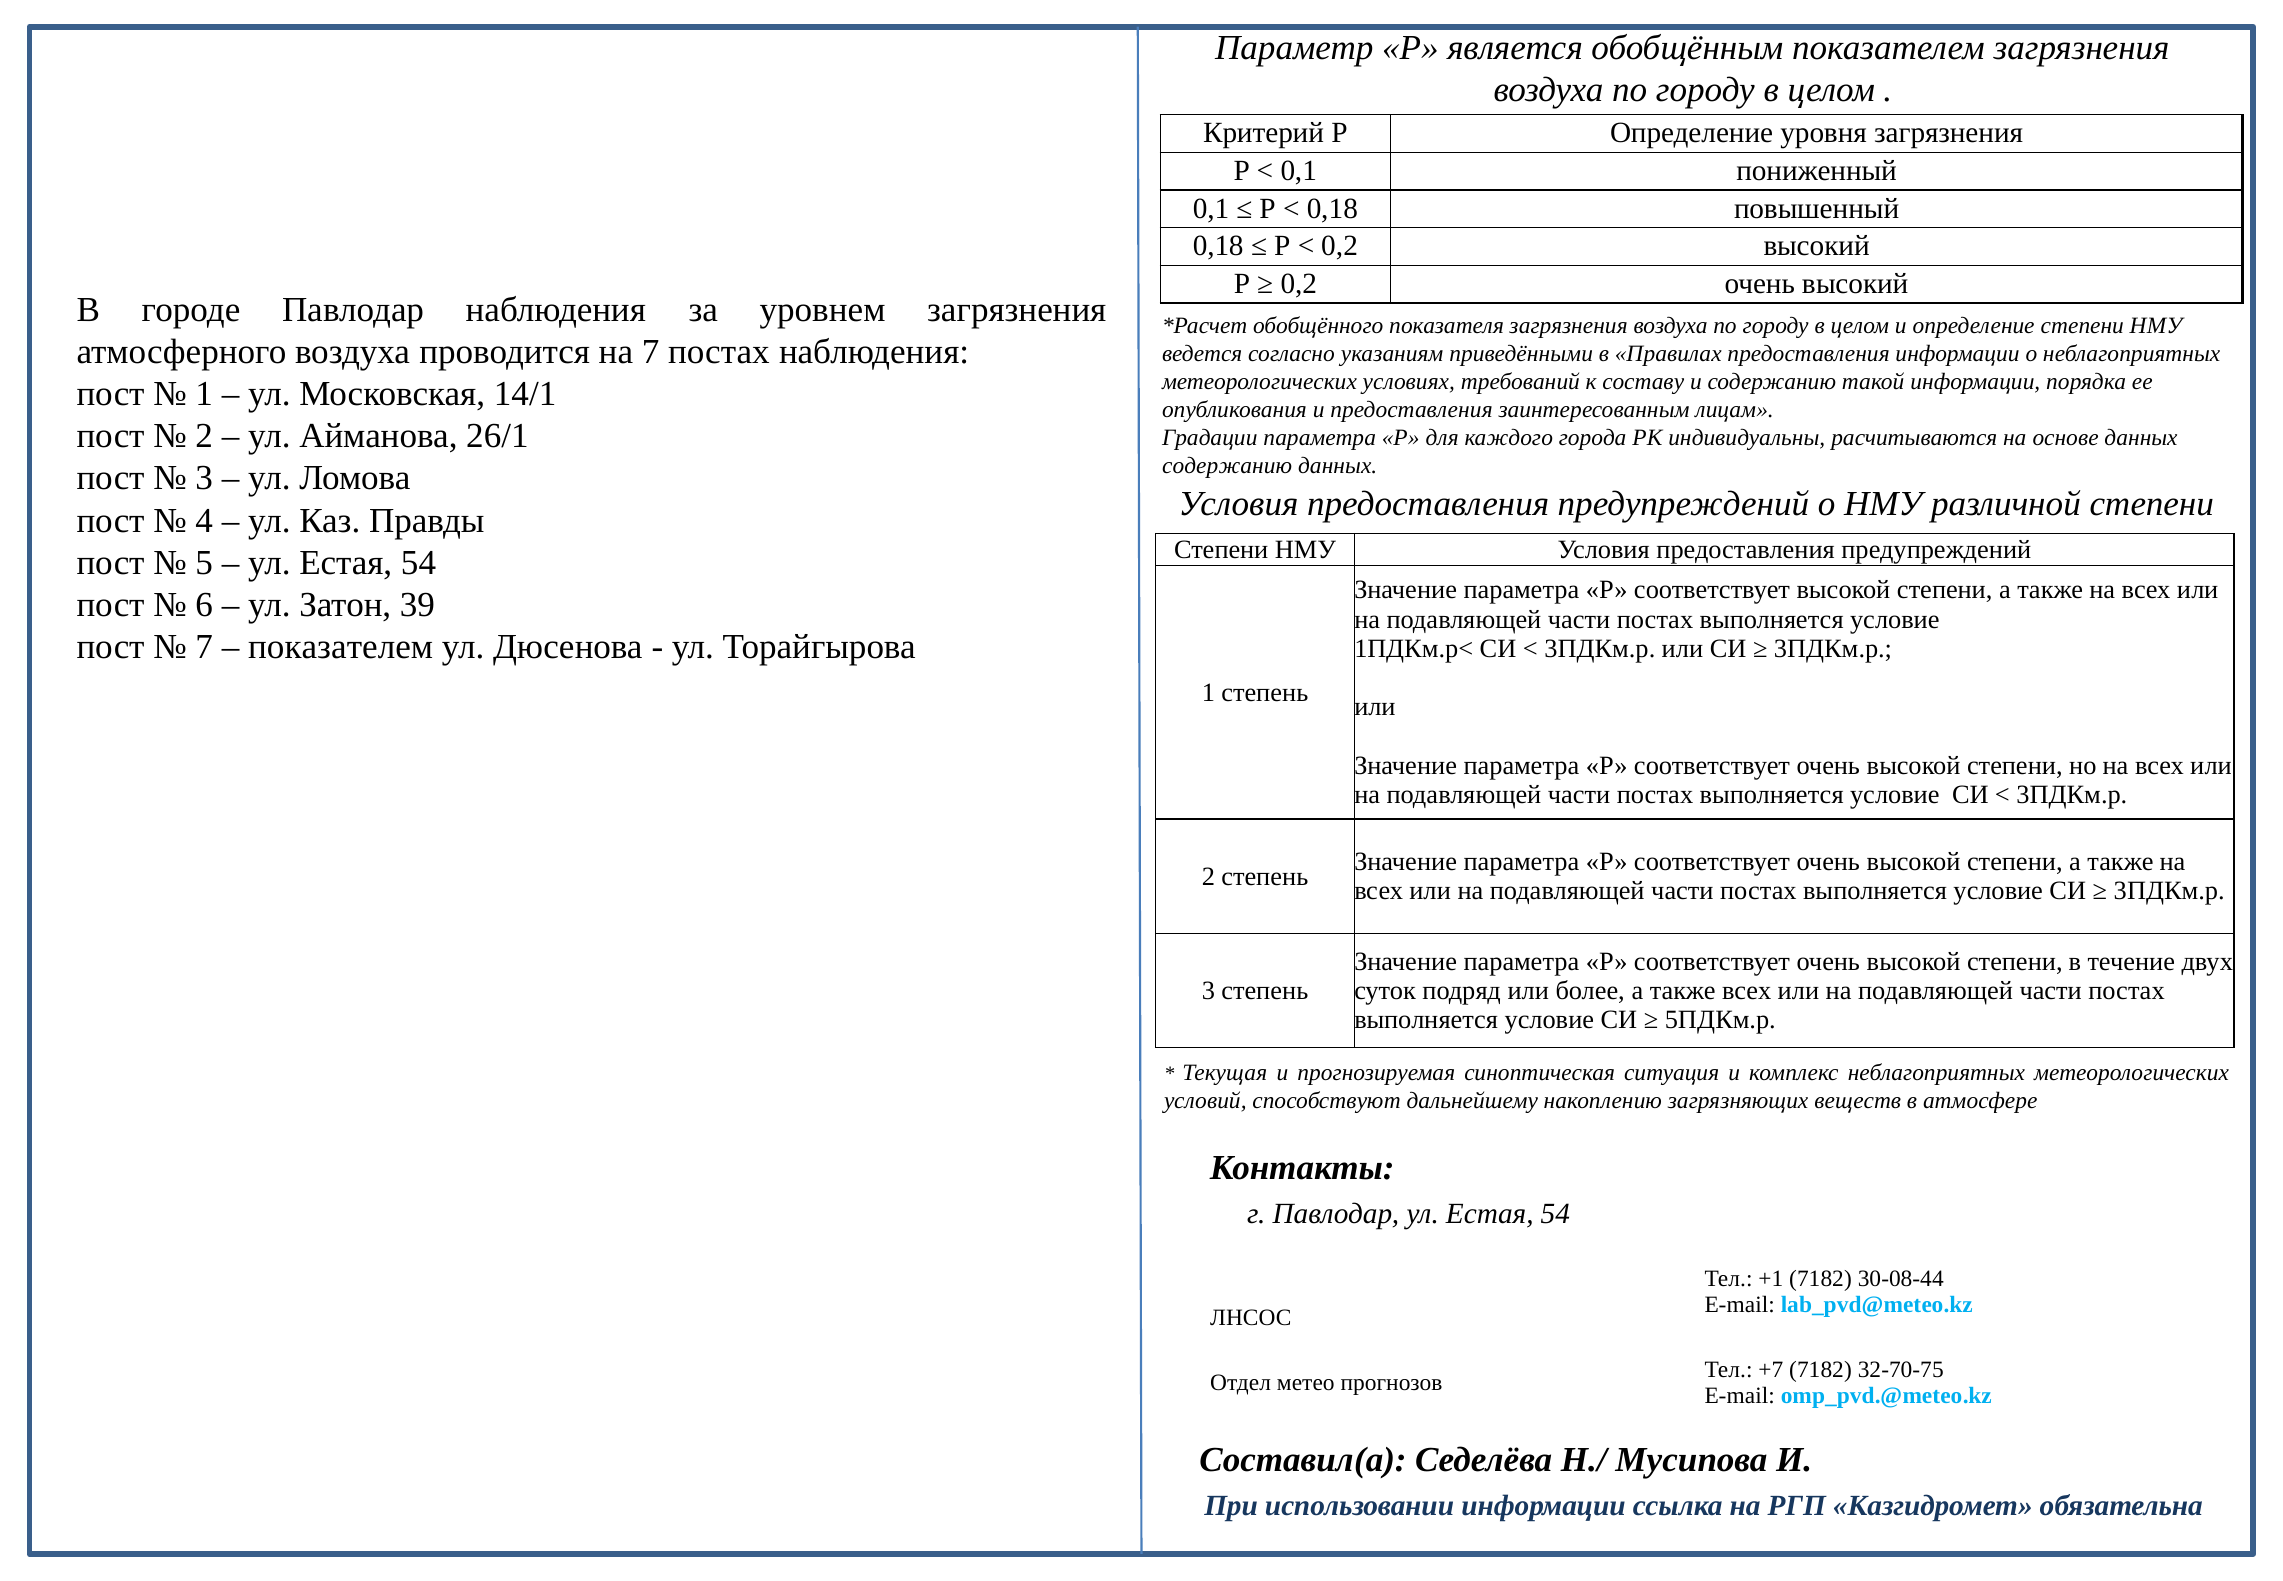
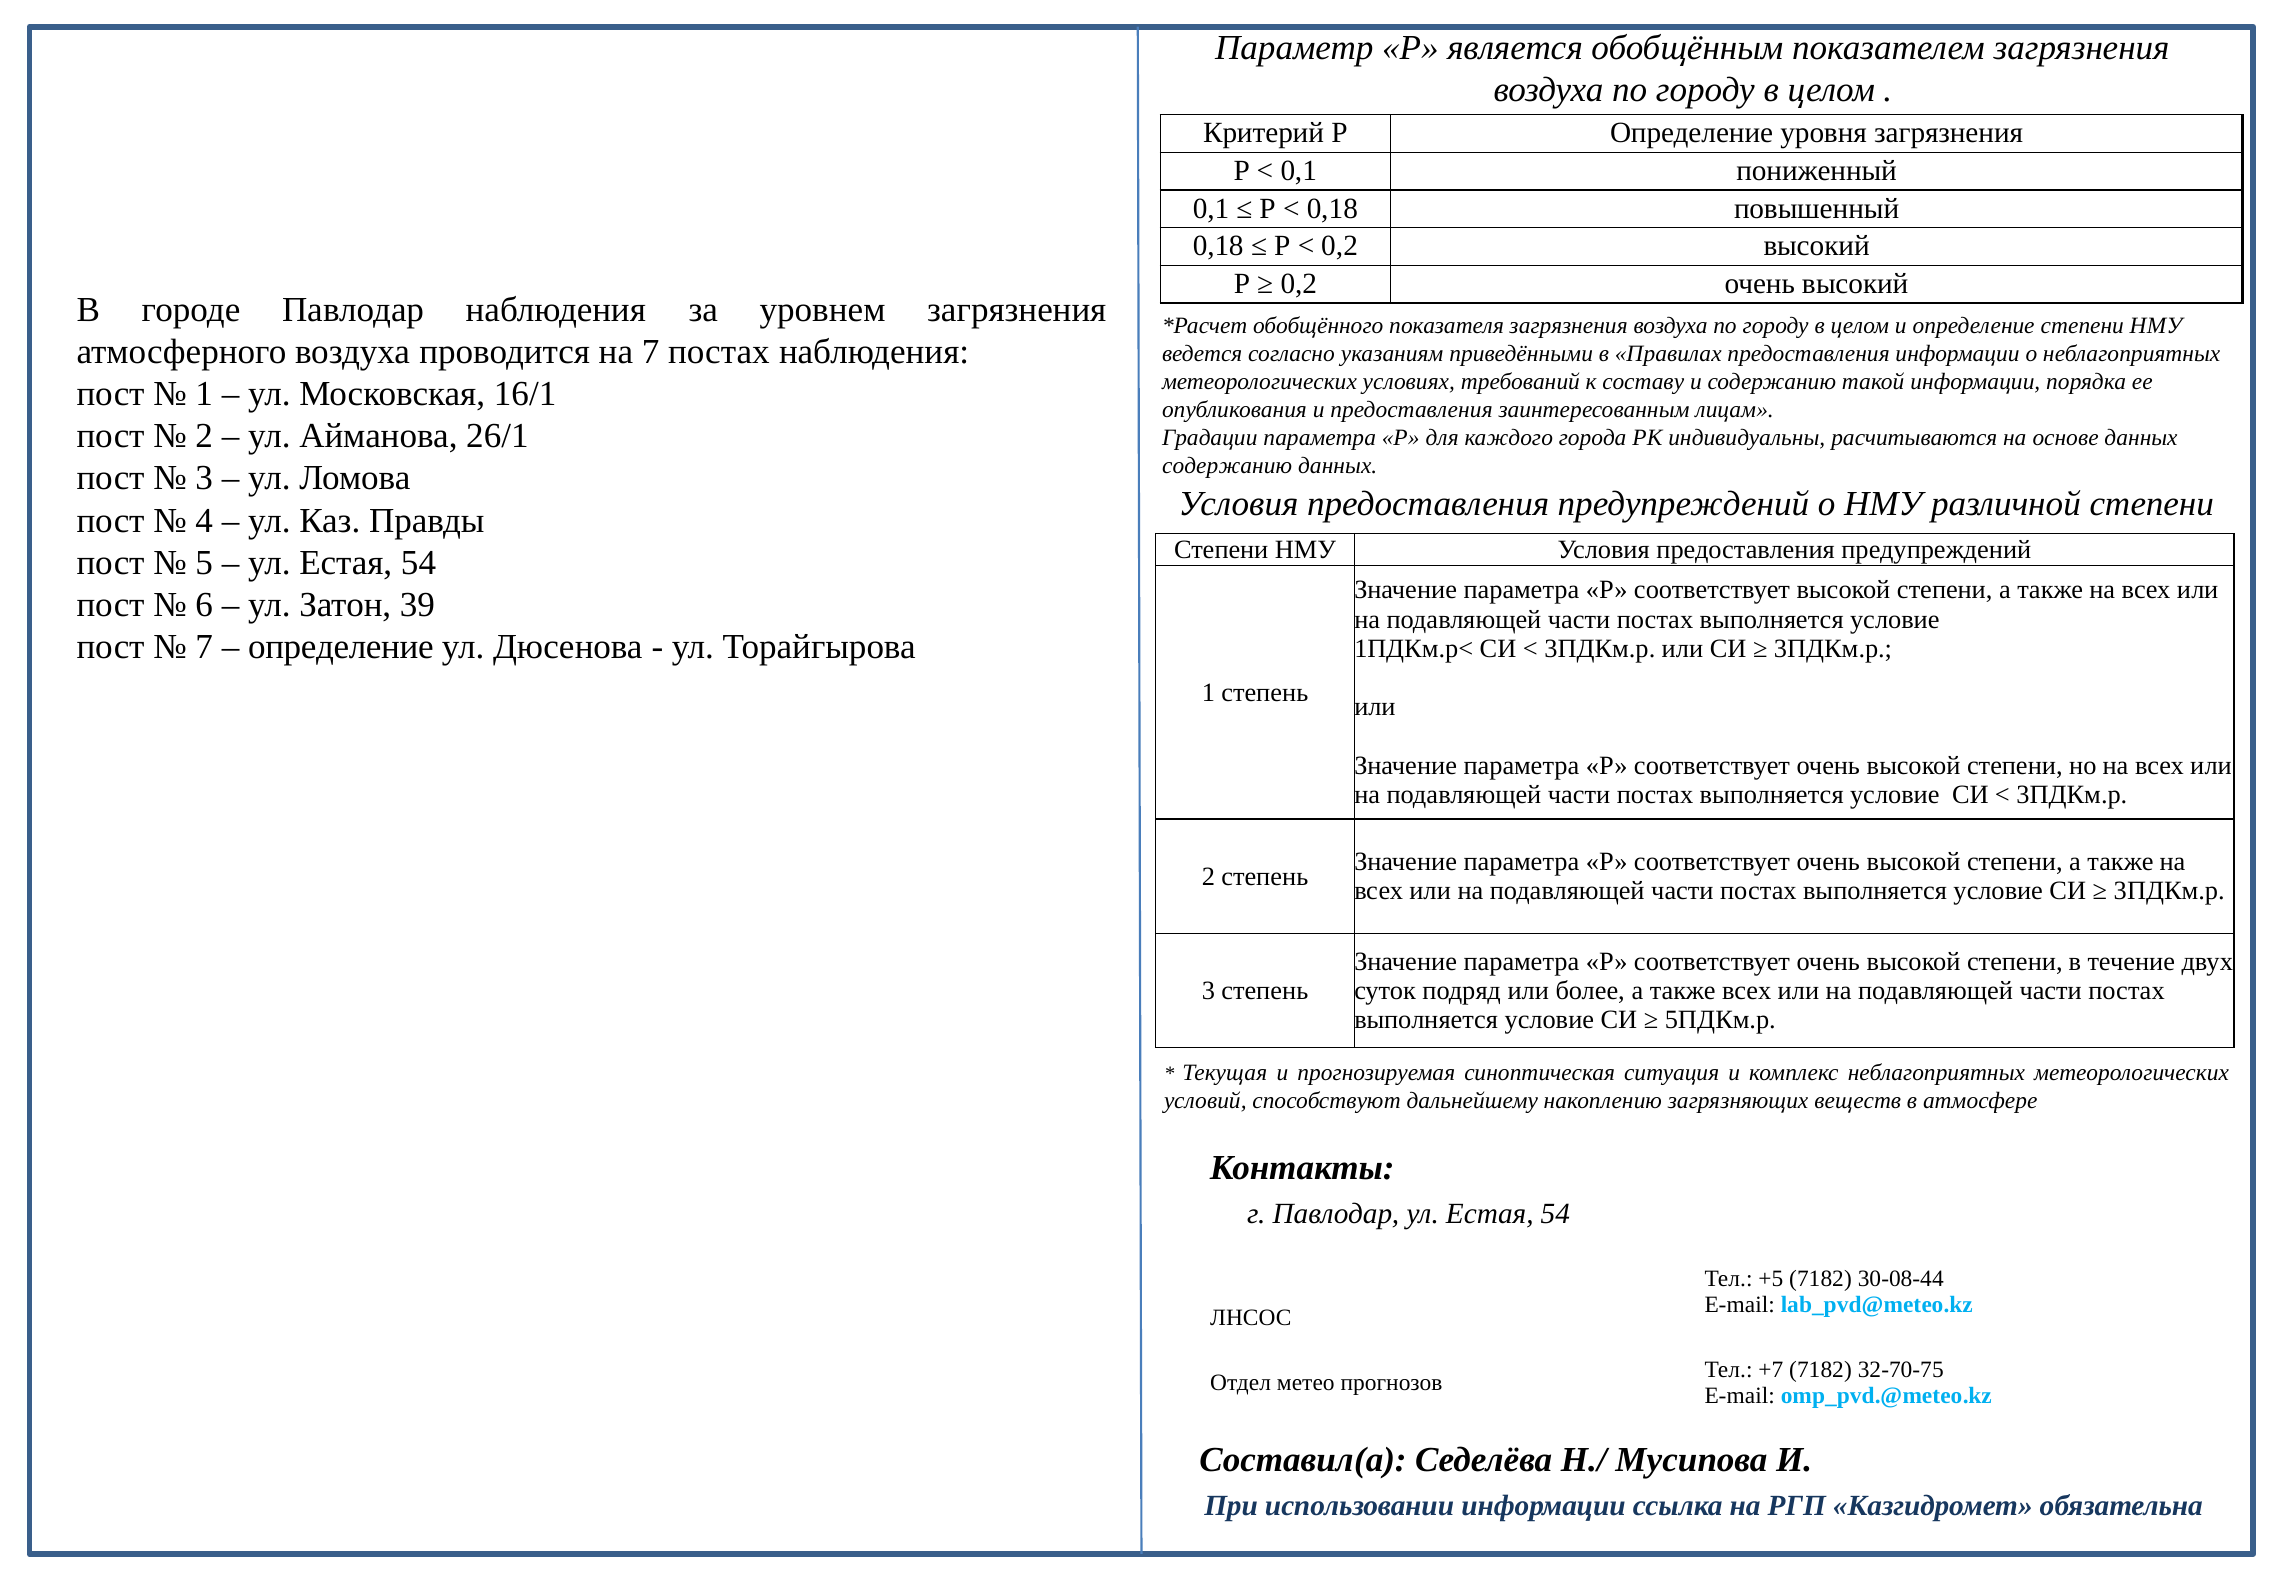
14/1: 14/1 -> 16/1 (525, 394)
показателем: показателем -> определение (341, 647)
+1: +1 -> +5 (1771, 1278)
